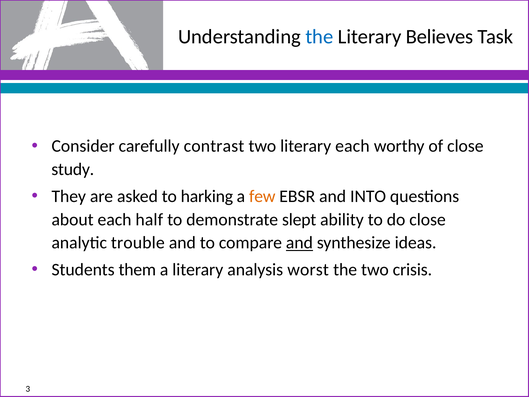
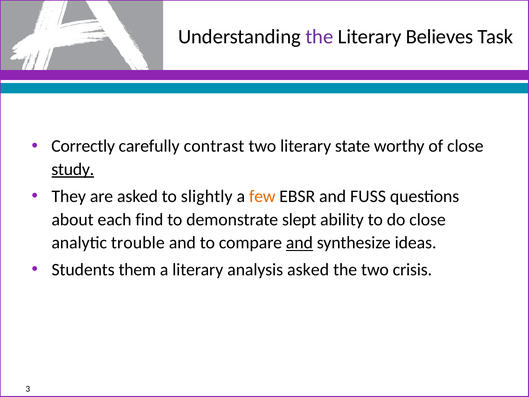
the colour: blue -> purple (319, 37)
Consider: Consider -> Correctly (83, 146)
literary each: each -> state (353, 146)
study underline: none -> present (73, 169)
harking: harking -> slightly (207, 196)
INTO: INTO -> FUSS (368, 196)
half: half -> find (149, 219)
analysis worst: worst -> asked (308, 269)
